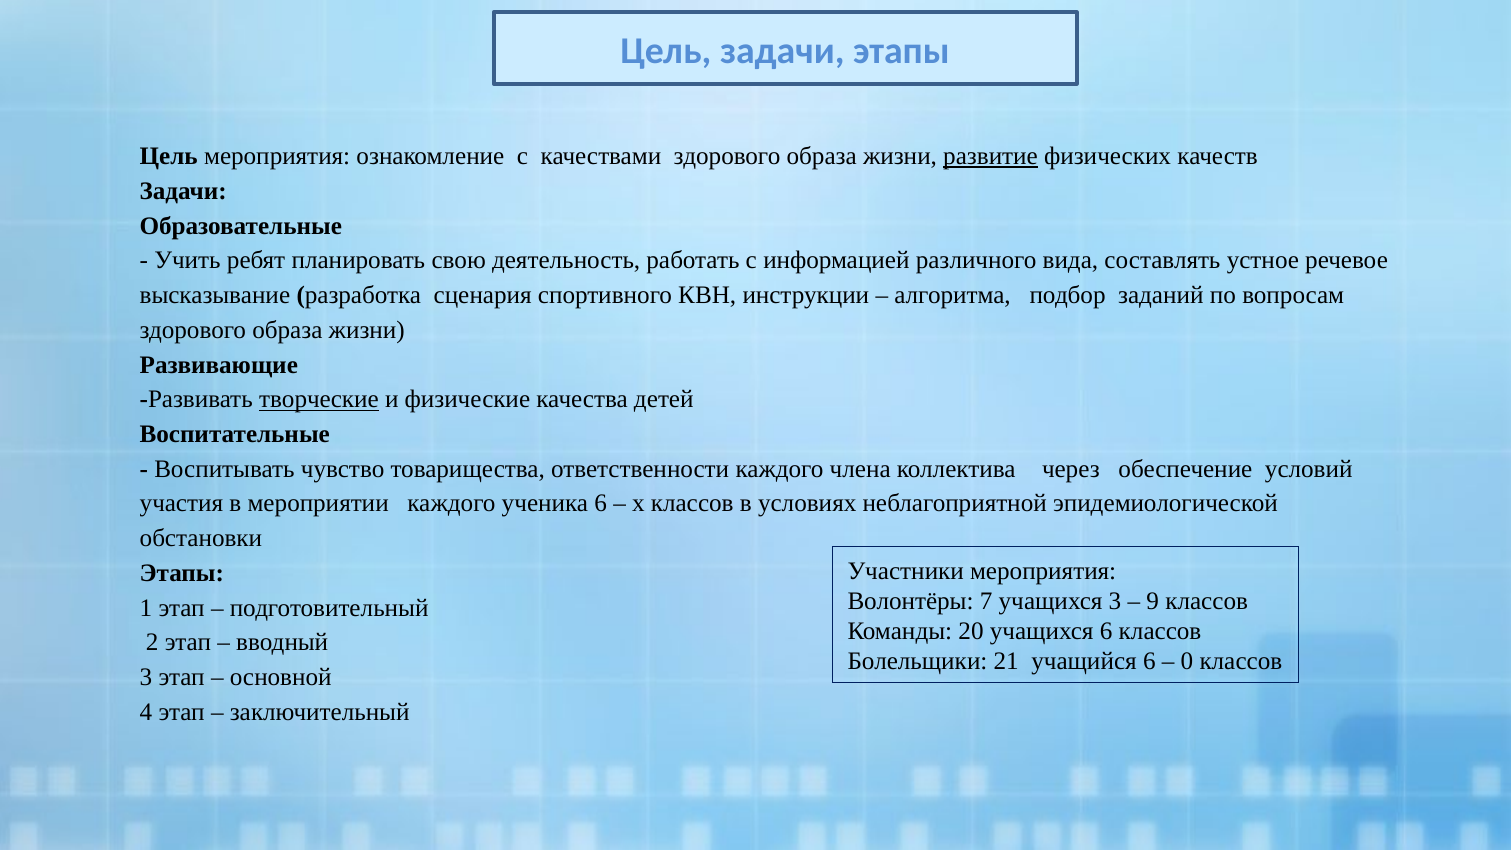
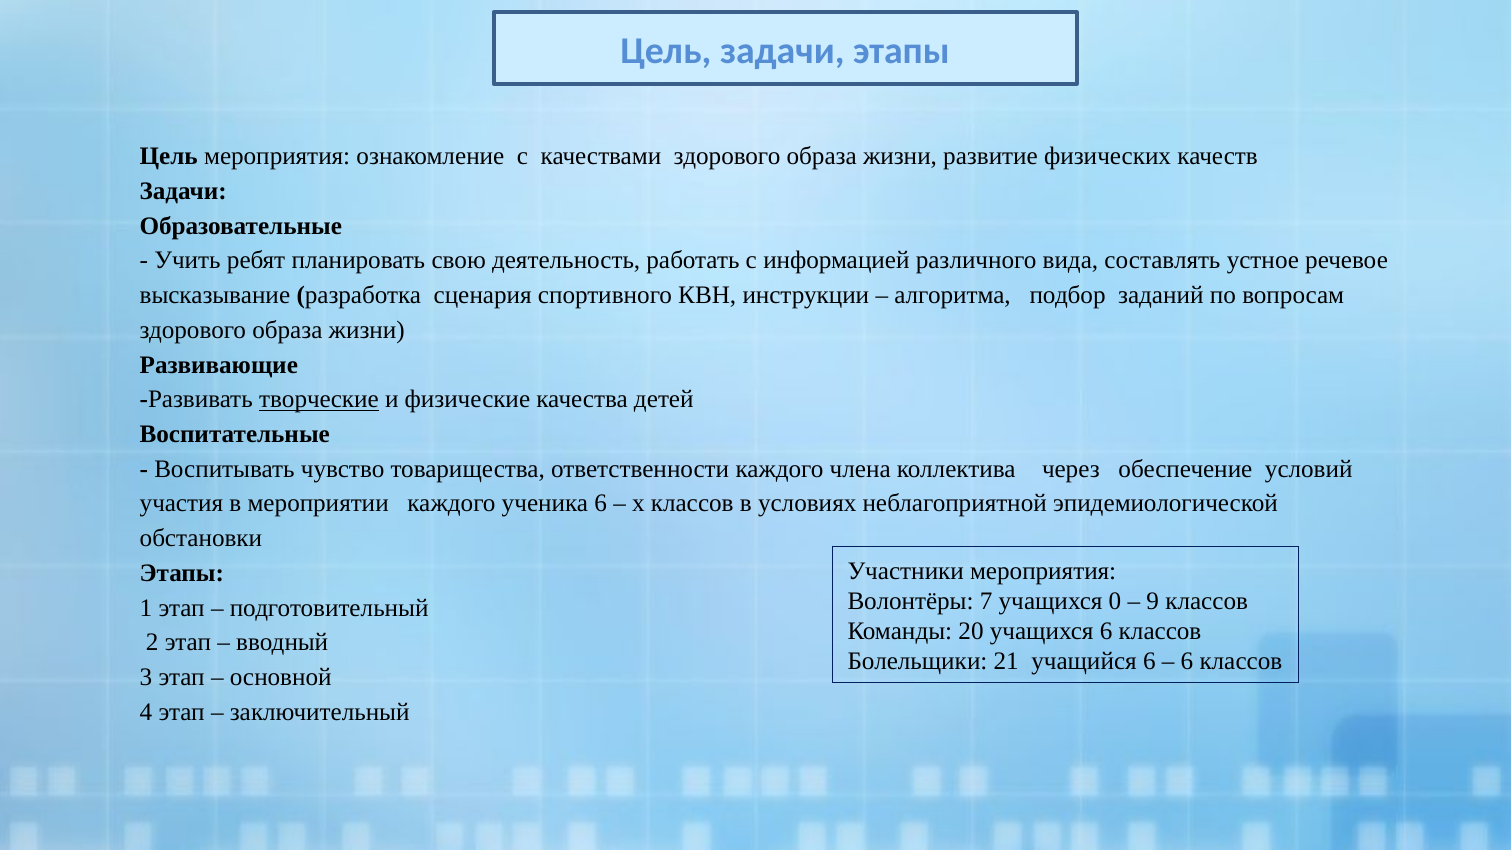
развитие underline: present -> none (991, 156)
учащихся 3: 3 -> 0 (1115, 601)
0: 0 -> 6 (1187, 661)
